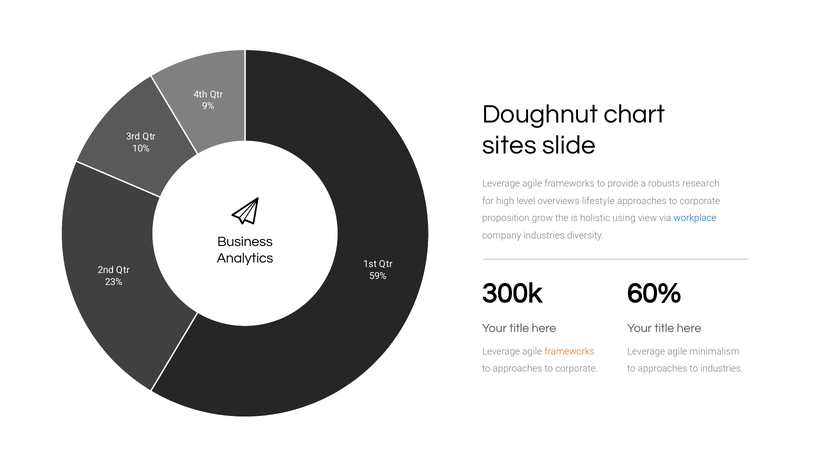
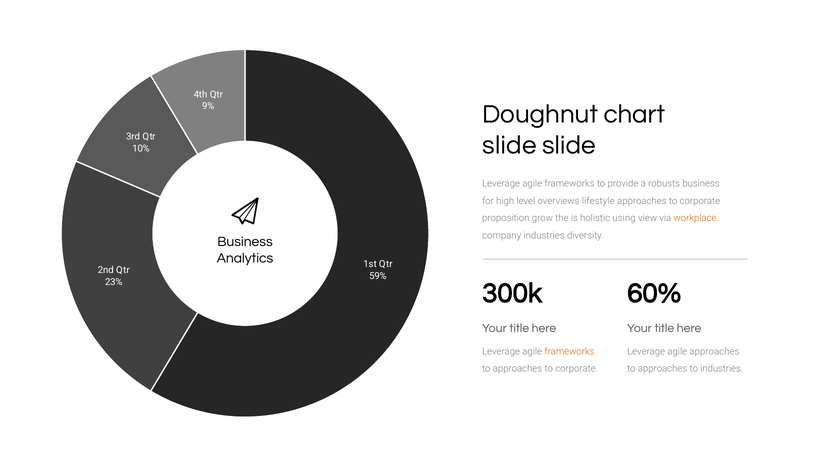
sites: sites -> slide (509, 145)
robusts research: research -> business (701, 184)
workplace colour: blue -> orange (695, 218)
agile minimalism: minimalism -> approaches (715, 352)
